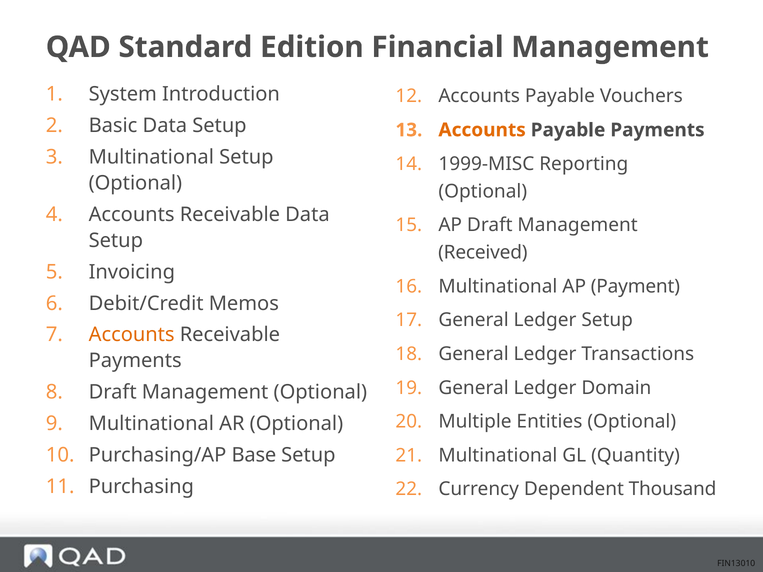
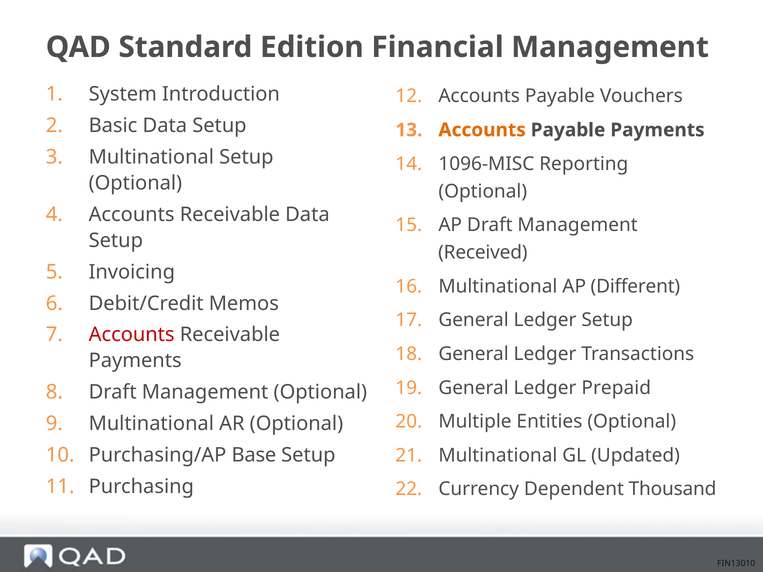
1999-MISC: 1999-MISC -> 1096-MISC (486, 164)
Payment: Payment -> Different (635, 286)
Accounts colour: orange -> red (132, 335)
Domain: Domain -> Prepaid (616, 388)
Quantity: Quantity -> Updated (636, 456)
